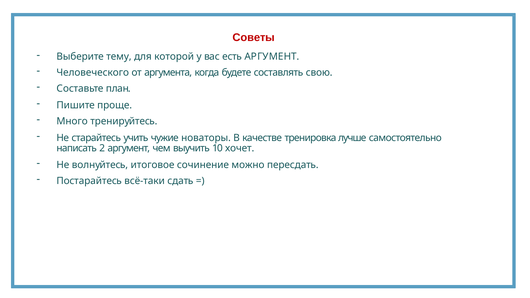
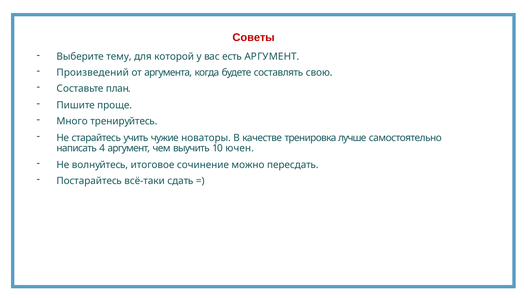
Человеческого: Человеческого -> Произведений (93, 73)
2: 2 -> 4 (102, 148)
хочет: хочет -> ючен (240, 148)
